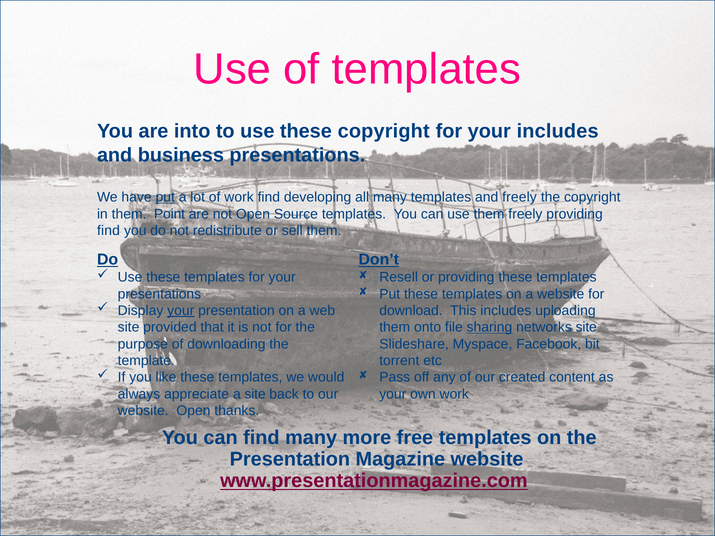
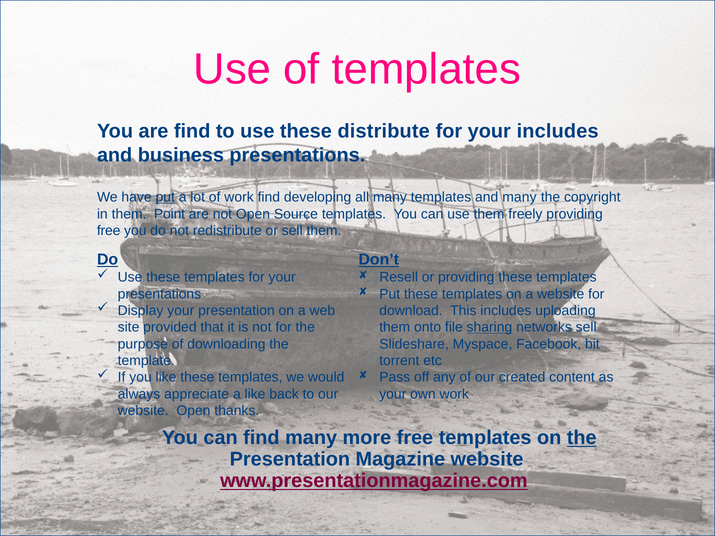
are into: into -> find (192, 131)
these copyright: copyright -> distribute (384, 131)
and freely: freely -> many (519, 197)
find: find -> free (109, 231)
your underline: present -> none (181, 311)
networks site: site -> sell (586, 327)
a site: site -> like (255, 394)
the underline: none -> present (582, 438)
